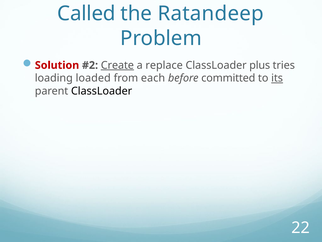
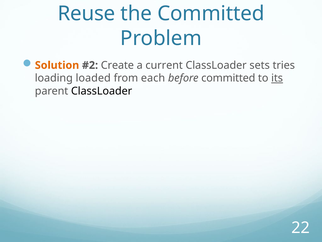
Called: Called -> Reuse (86, 14)
the Ratandeep: Ratandeep -> Committed (211, 14)
Solution colour: red -> orange (57, 65)
Create underline: present -> none (117, 65)
replace: replace -> current (164, 65)
plus: plus -> sets (260, 65)
